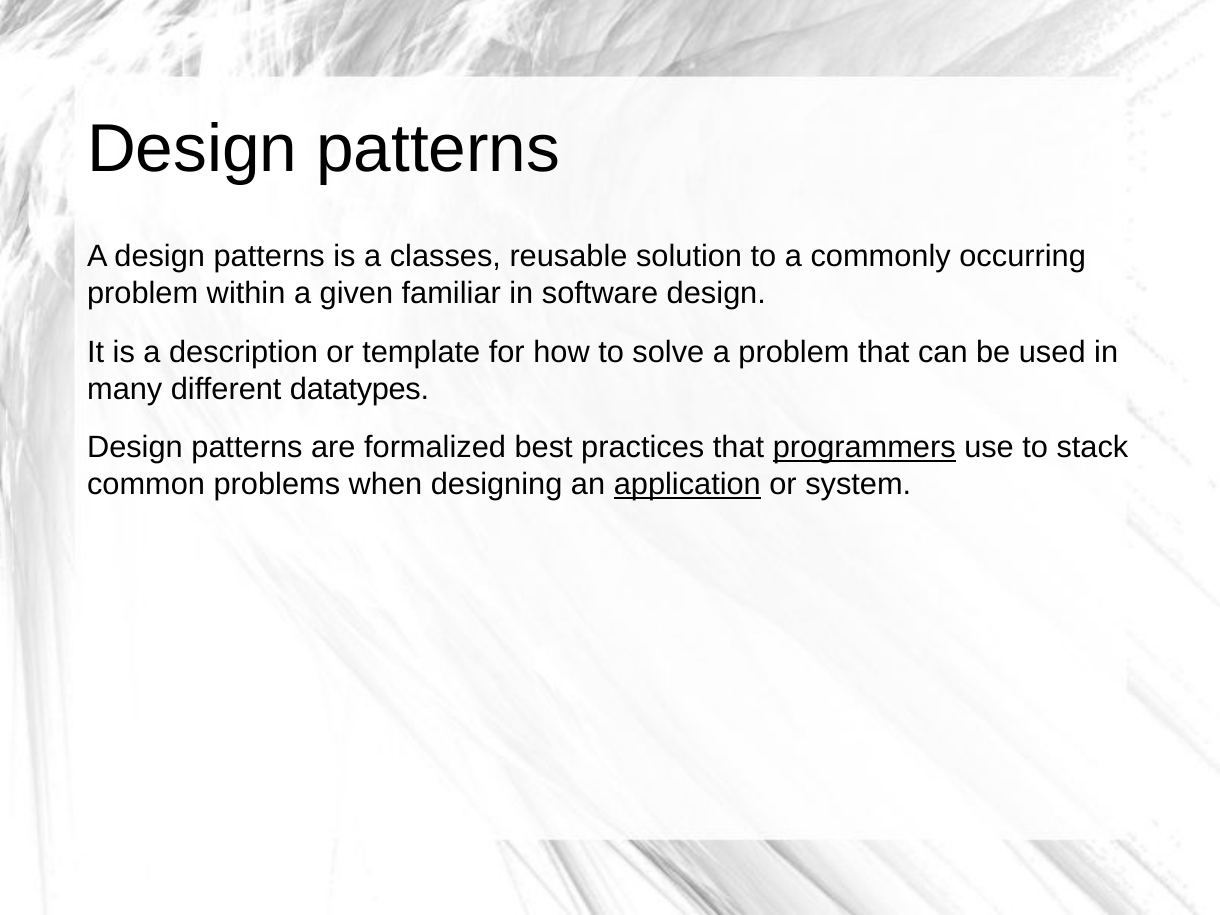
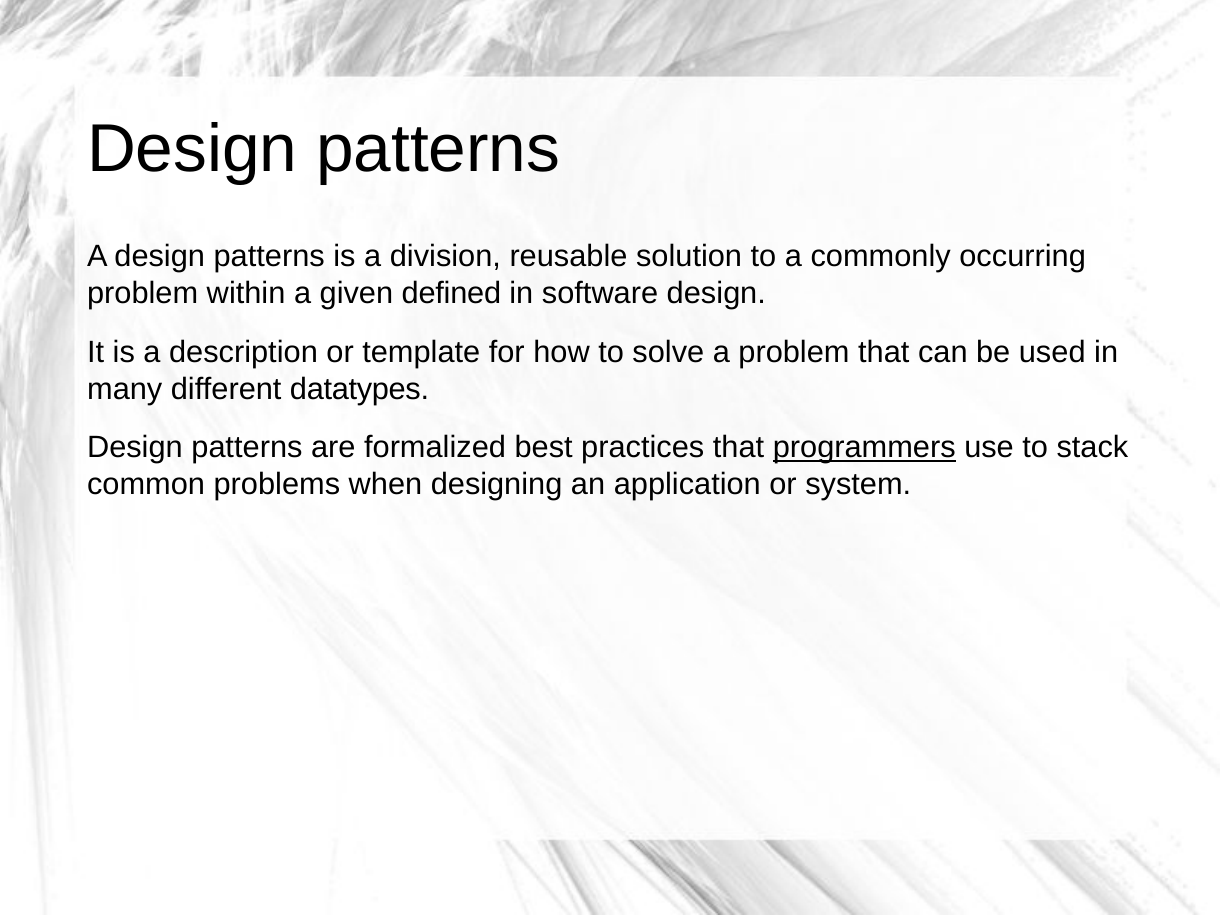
classes: classes -> division (445, 256)
familiar: familiar -> defined (451, 293)
application underline: present -> none (687, 484)
